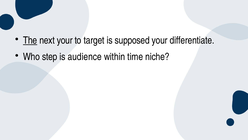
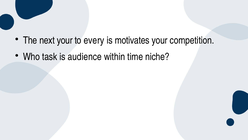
The underline: present -> none (30, 40)
target: target -> every (94, 40)
supposed: supposed -> motivates (132, 40)
differentiate: differentiate -> competition (192, 40)
step: step -> task (50, 57)
